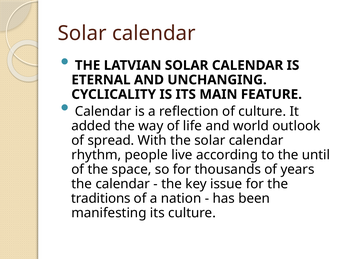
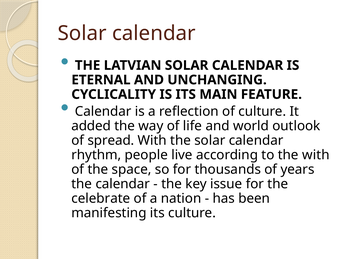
the until: until -> with (316, 155)
traditions: traditions -> celebrate (101, 198)
